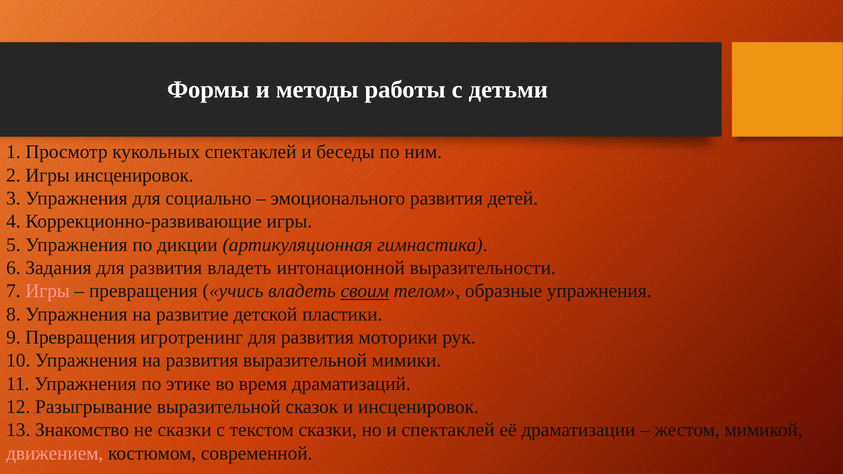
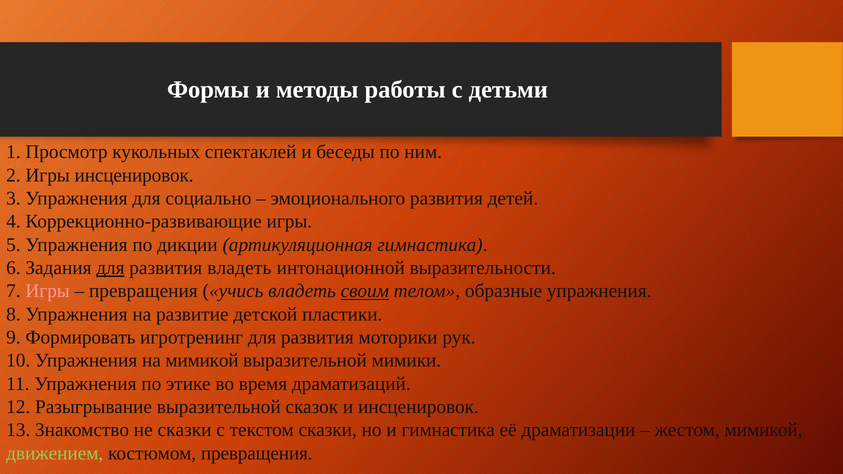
для underline: none -> present (110, 268)
9 Превращения: Превращения -> Формировать (80, 338)
на развития: развития -> мимикой (202, 361)
и спектаклей: спектаклей -> гимнастика (448, 430)
движением colour: pink -> light green (55, 453)
костюмом современной: современной -> превращения (257, 453)
